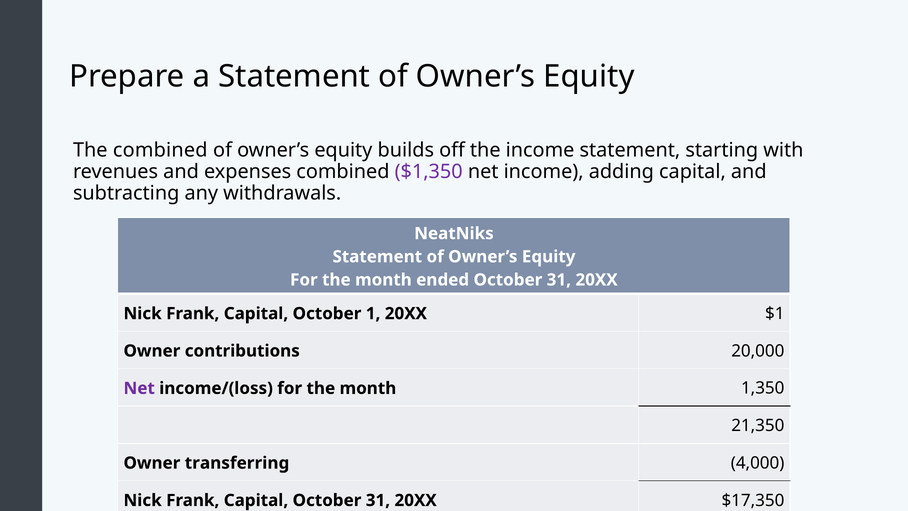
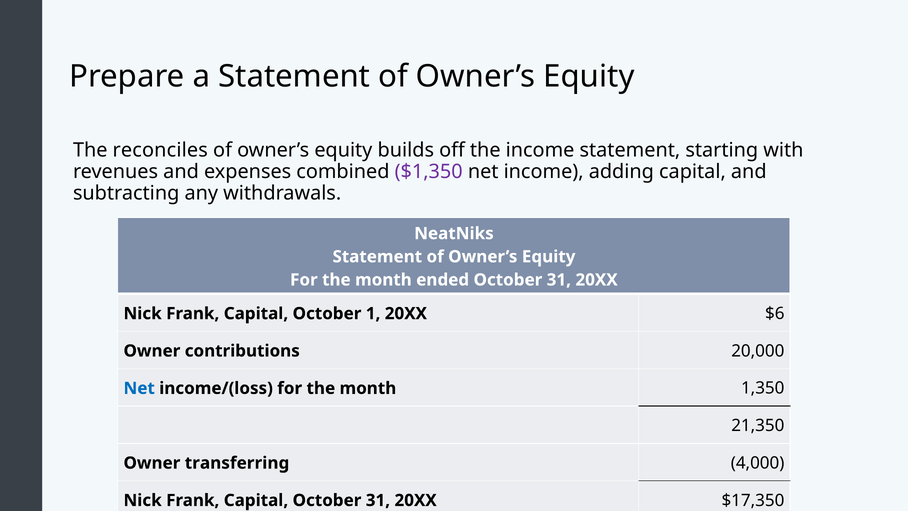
The combined: combined -> reconciles (160, 150)
$1: $1 -> $6 (775, 313)
Net colour: purple -> blue (139, 388)
